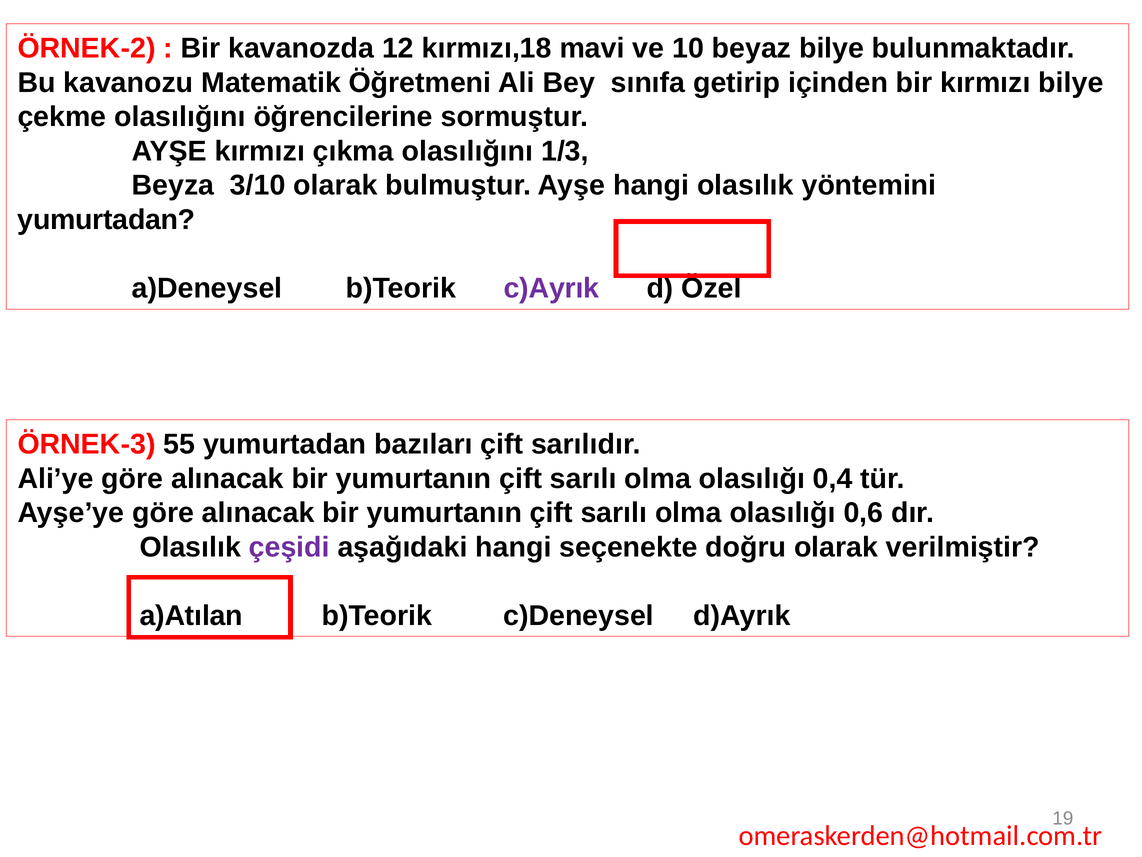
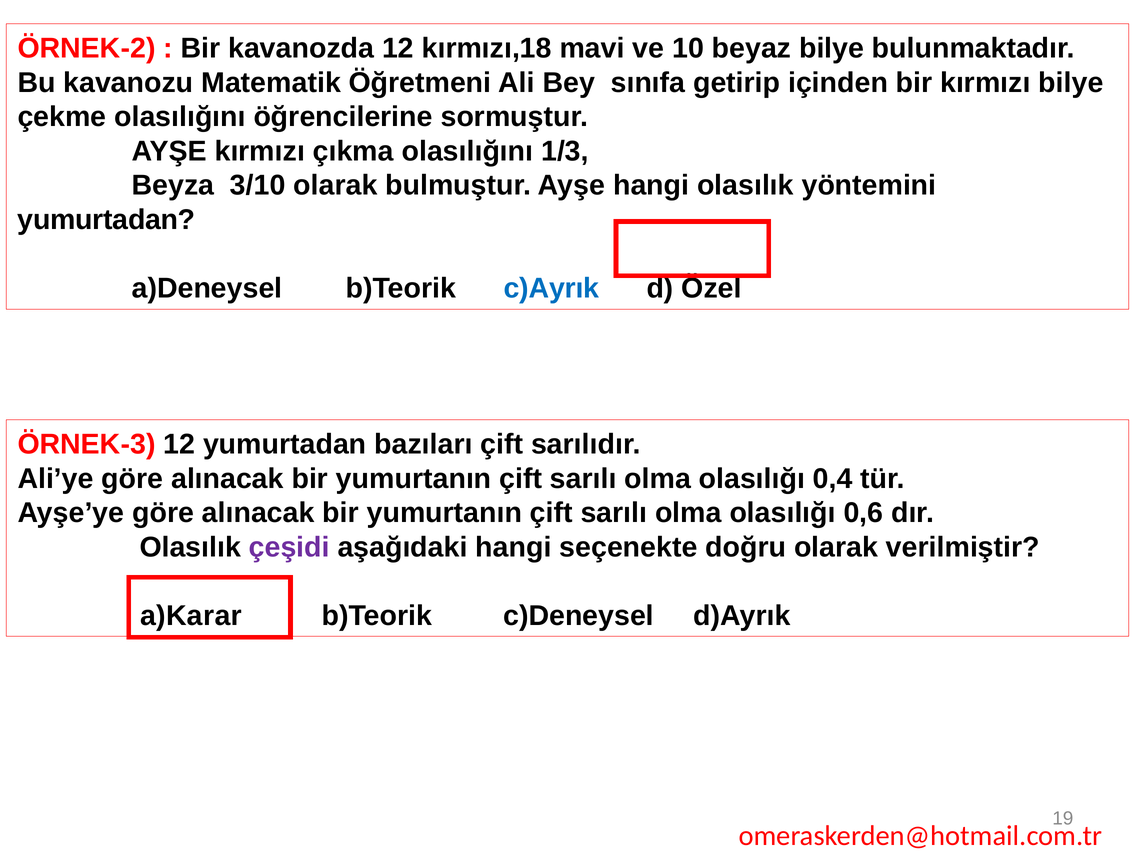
c)Ayrık colour: purple -> blue (551, 288)
ÖRNEK-3 55: 55 -> 12 (179, 444)
a)Atılan: a)Atılan -> a)Karar (191, 615)
